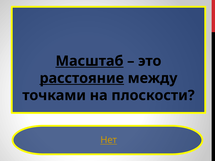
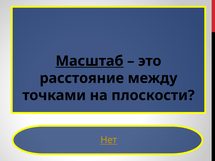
расстояние underline: present -> none (82, 78)
